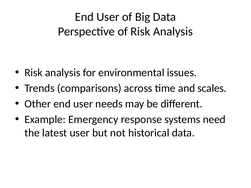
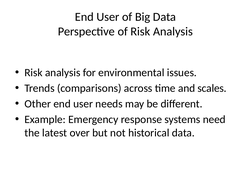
latest user: user -> over (80, 133)
